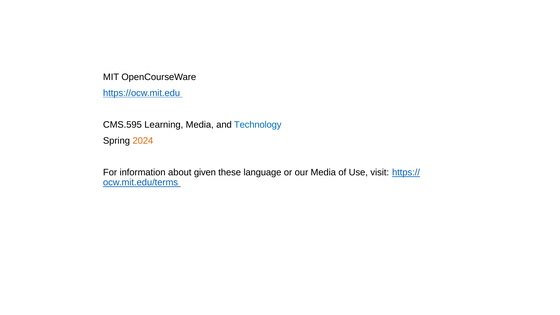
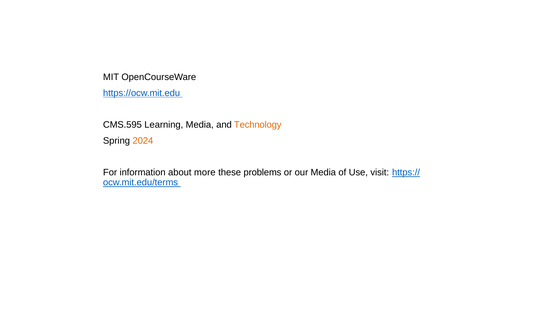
Technology colour: blue -> orange (258, 125)
given: given -> more (205, 172)
language: language -> problems (262, 172)
